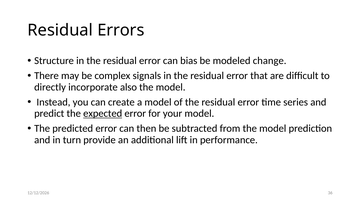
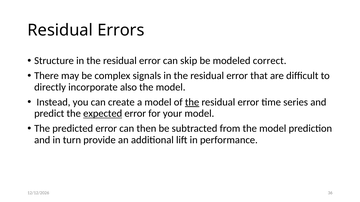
bias: bias -> skip (189, 61)
change: change -> correct (270, 61)
the underline: none -> present (192, 102)
